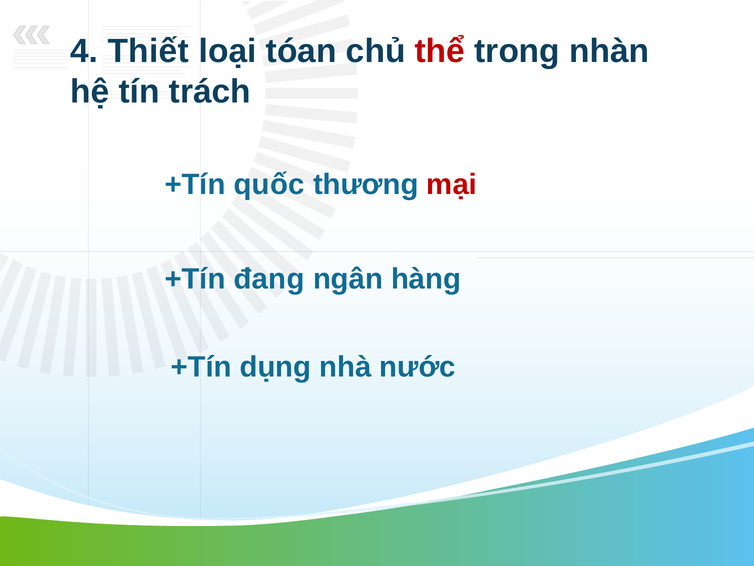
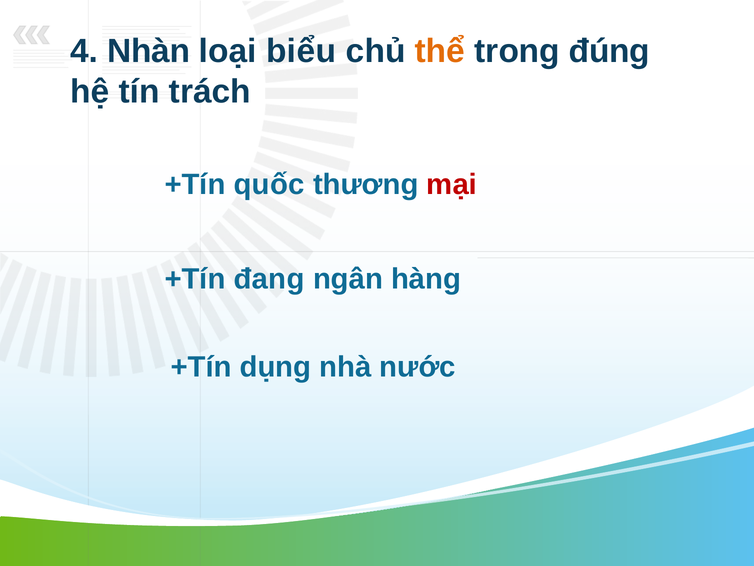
Thiết: Thiết -> Nhàn (149, 51)
tóan: tóan -> biểu (301, 51)
thể colour: red -> orange (440, 51)
nhàn: nhàn -> đúng (609, 51)
